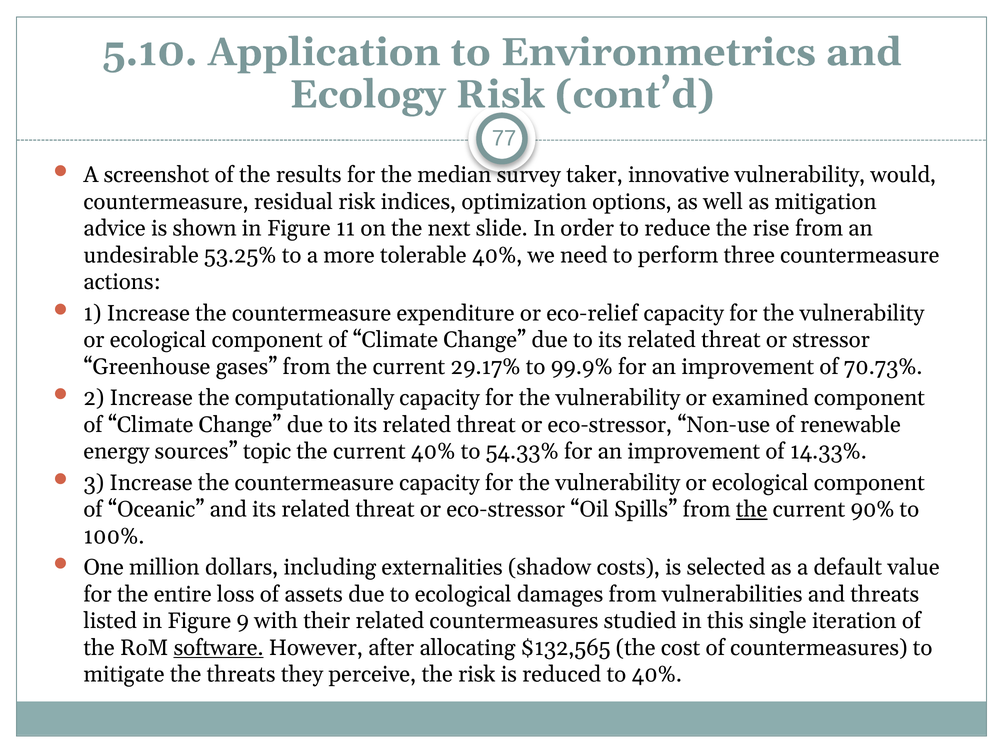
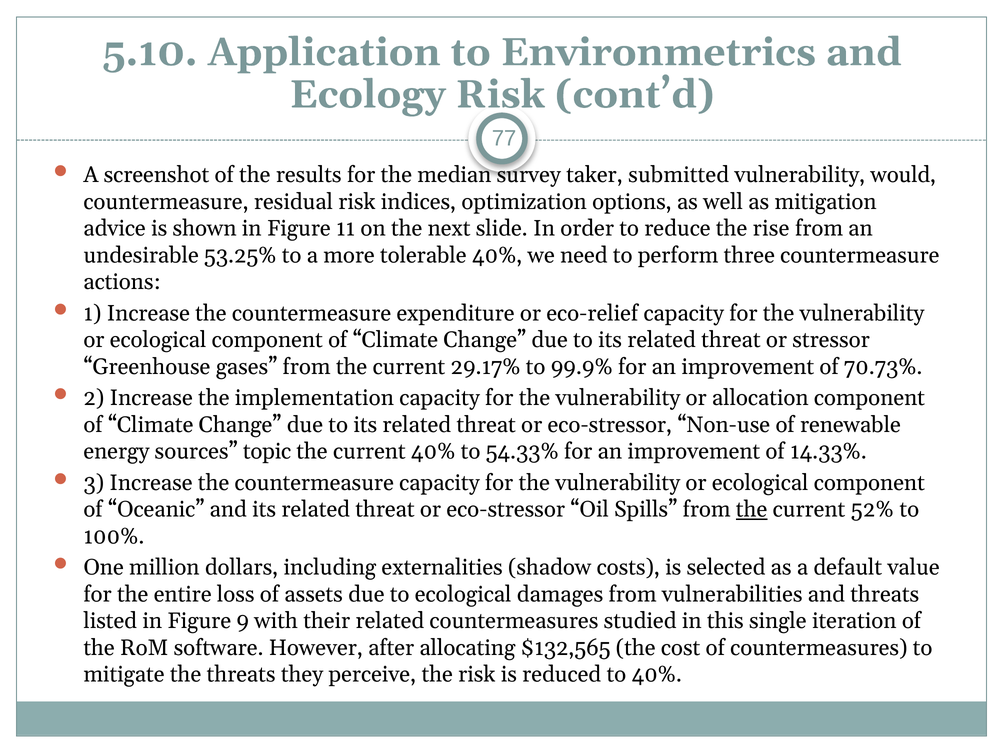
innovative: innovative -> submitted (679, 175)
computationally: computationally -> implementation (314, 398)
examined: examined -> allocation (760, 398)
90%: 90% -> 52% (872, 510)
software underline: present -> none (219, 648)
